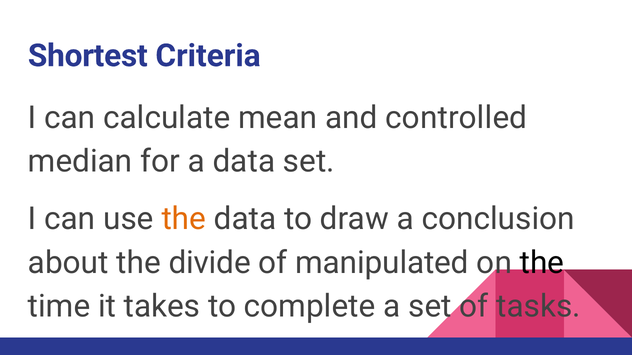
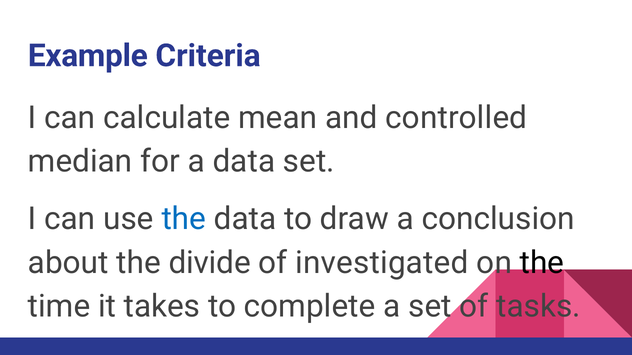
Shortest: Shortest -> Example (88, 56)
the colour: orange -> blue (184, 219)
manipulated: manipulated -> investigated (382, 263)
